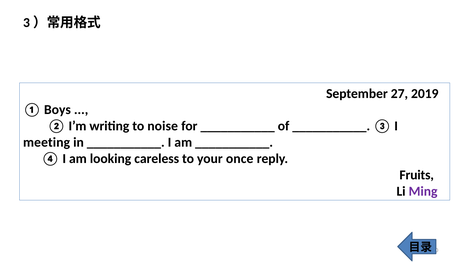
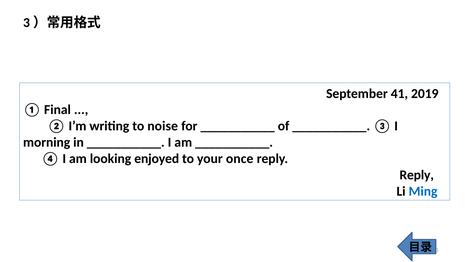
27: 27 -> 41 (399, 93)
Boys: Boys -> Final (57, 110)
meeting: meeting -> morning (47, 142)
careless: careless -> enjoyed (157, 159)
Fruits: Fruits -> Reply (417, 175)
Ming colour: purple -> blue (423, 191)
